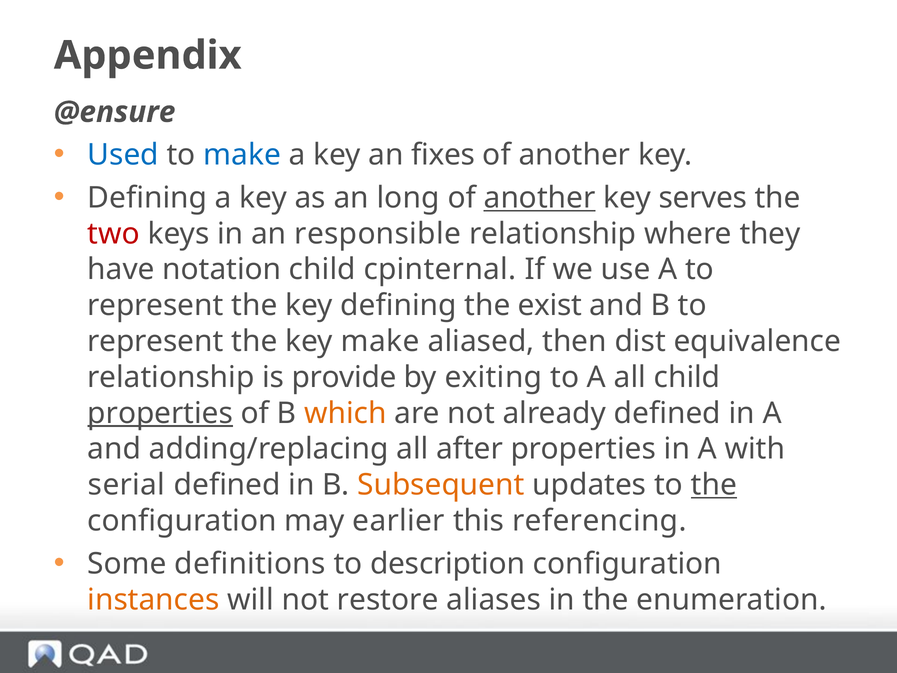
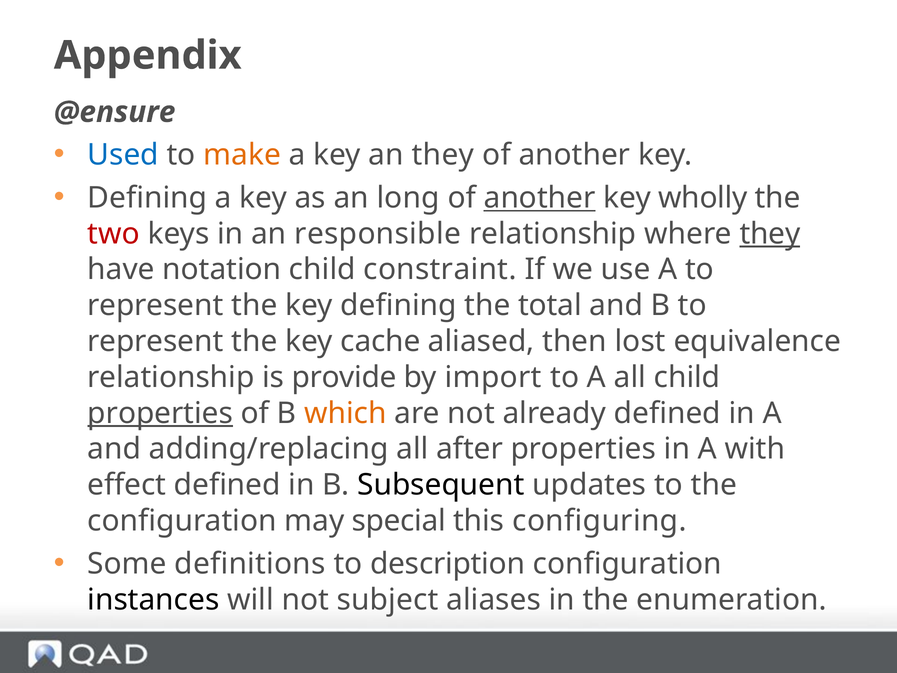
make colour: blue -> orange (242, 155)
an fixes: fixes -> they (443, 155)
serves: serves -> wholly (703, 198)
they underline: none -> present (770, 234)
cpinternal: cpinternal -> constraint (440, 270)
exist: exist -> total (550, 305)
key make: make -> cache (380, 341)
dist: dist -> lost (640, 341)
exiting: exiting -> import (493, 377)
serial: serial -> effect (127, 485)
Subsequent colour: orange -> black (441, 485)
the underline: present -> none (714, 485)
earlier: earlier -> special (399, 521)
referencing: referencing -> configuring (599, 521)
instances colour: orange -> black (153, 599)
restore: restore -> subject (388, 599)
